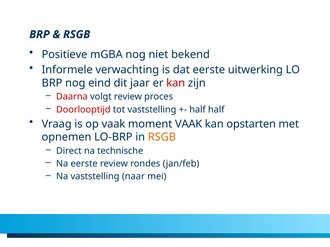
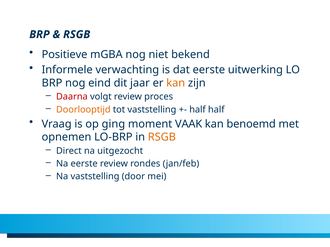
kan colour: red -> orange (176, 83)
Doorlooptijd colour: red -> orange (83, 110)
op vaak: vaak -> ging (113, 124)
opstarten: opstarten -> benoemd (251, 124)
technische: technische -> uitgezocht (120, 151)
naar: naar -> door (133, 177)
